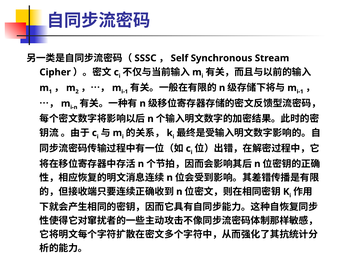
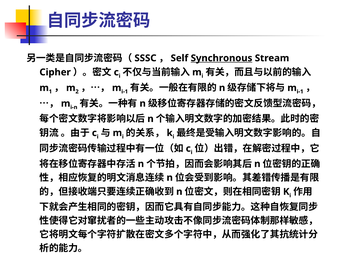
Synchronous underline: none -> present (222, 58)
